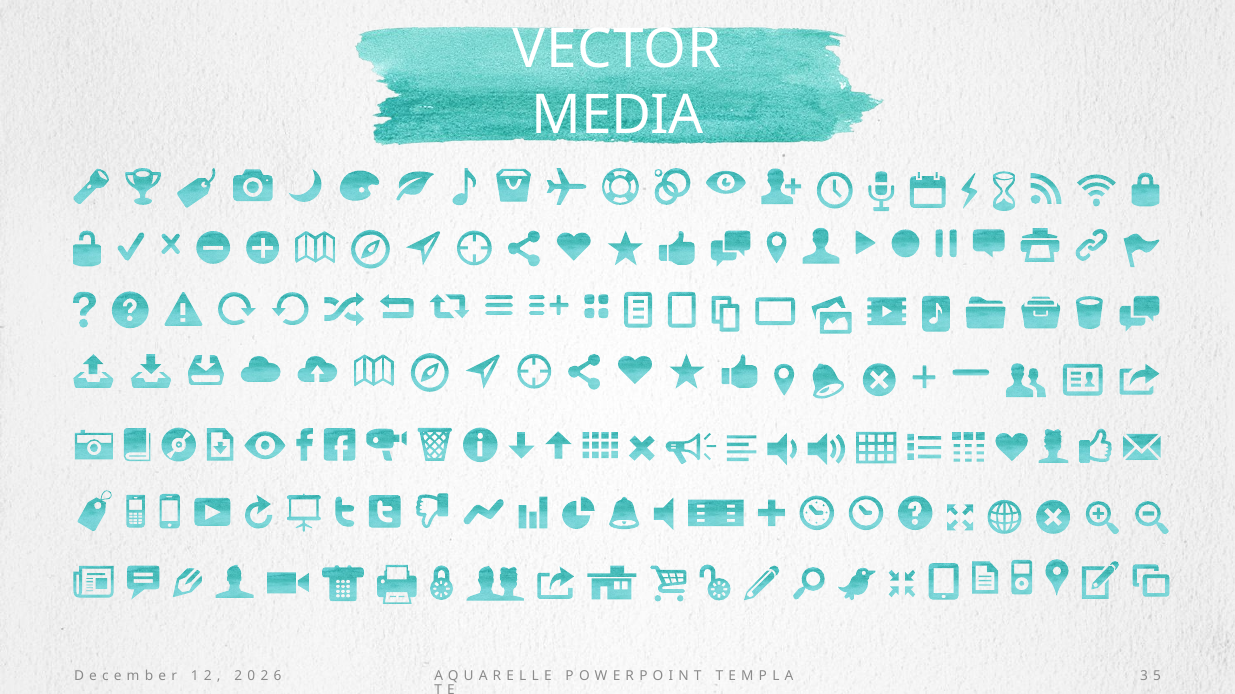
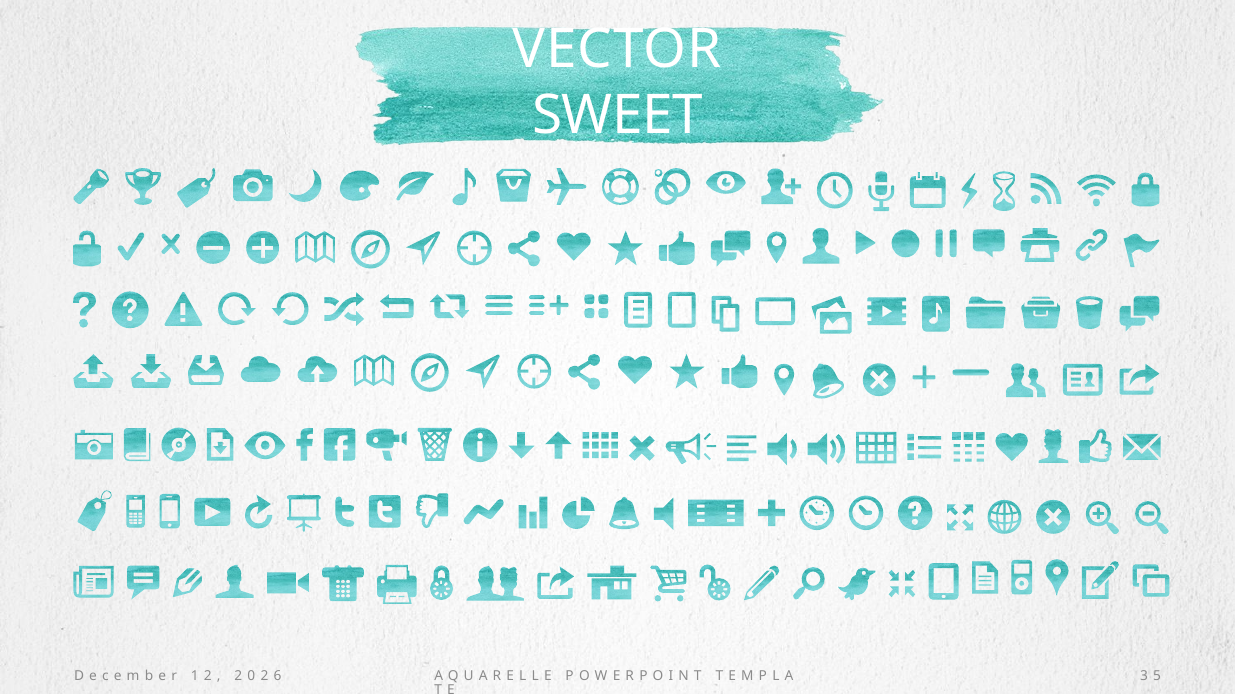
MEDIA: MEDIA -> SWEET (618, 115)
